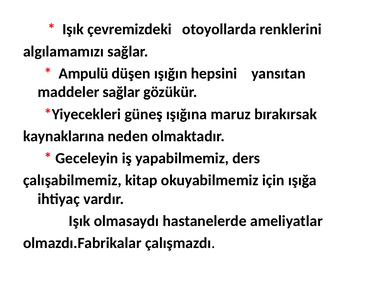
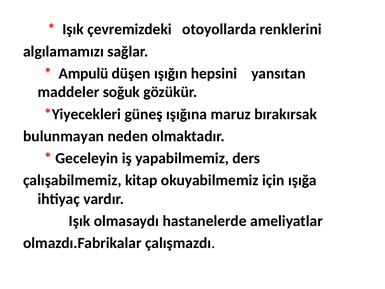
maddeler sağlar: sağlar -> soğuk (121, 92)
kaynaklarına: kaynaklarına -> bulunmayan (64, 136)
